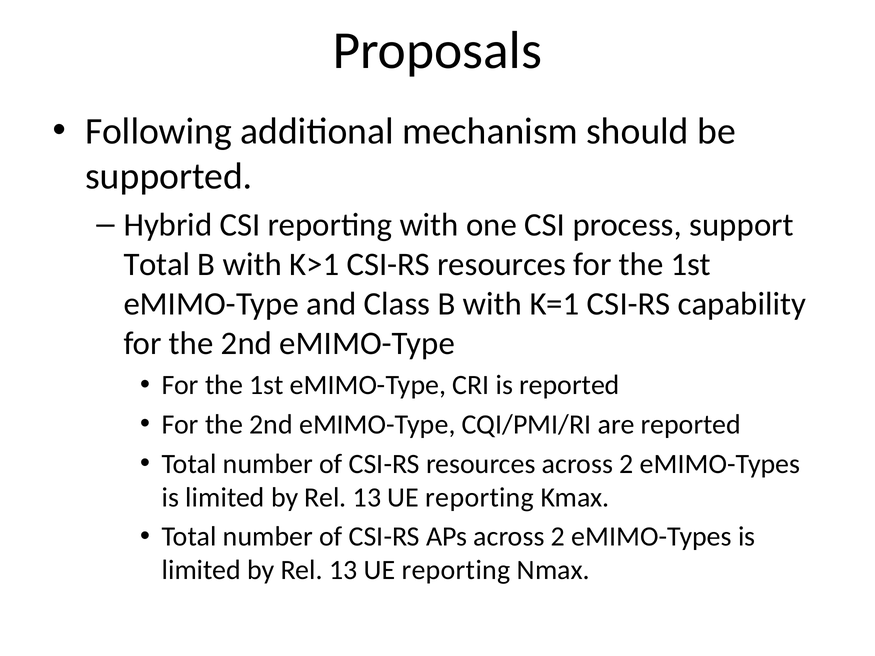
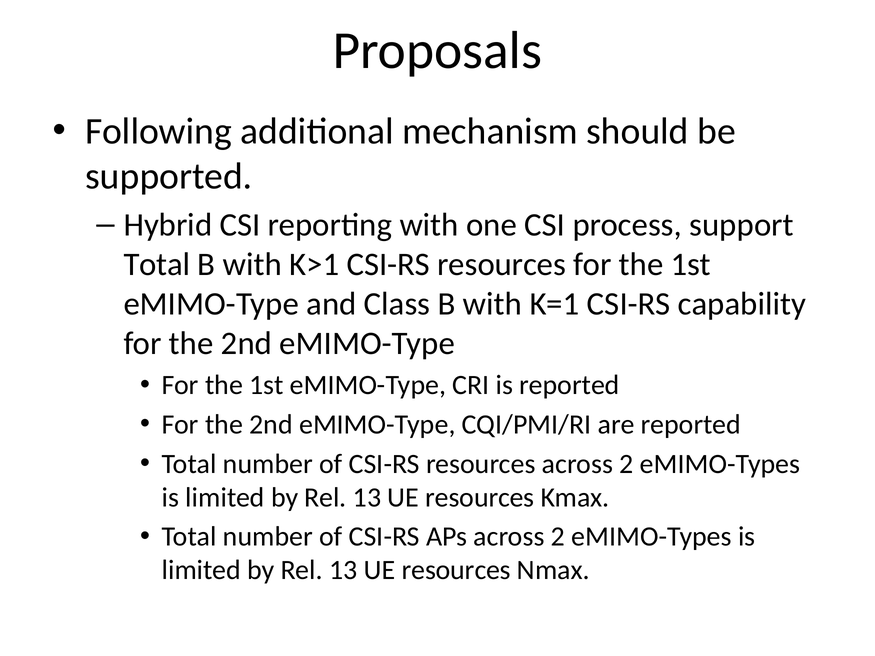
reporting: reporting -> resources (480, 498)
reporting: reporting -> resources (456, 570)
